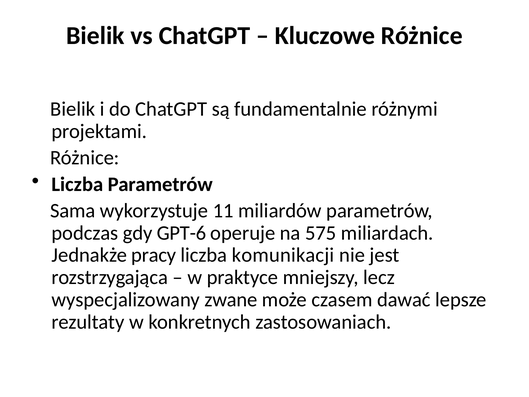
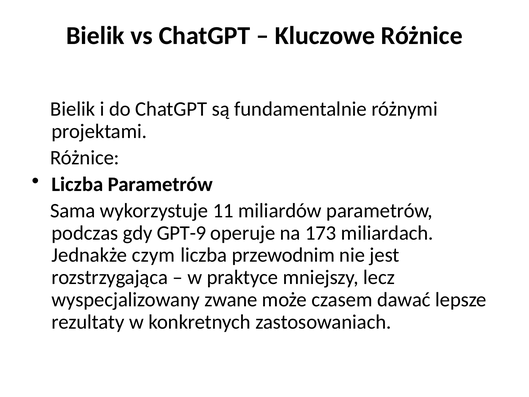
GPT-6: GPT-6 -> GPT-9 (181, 233)
575: 575 -> 173 (321, 233)
pracy: pracy -> czym (153, 255)
komunikacji: komunikacji -> przewodnim (283, 255)
